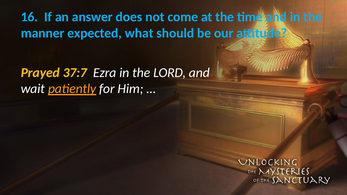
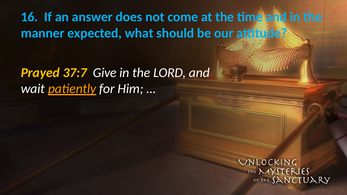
Ezra: Ezra -> Give (105, 73)
